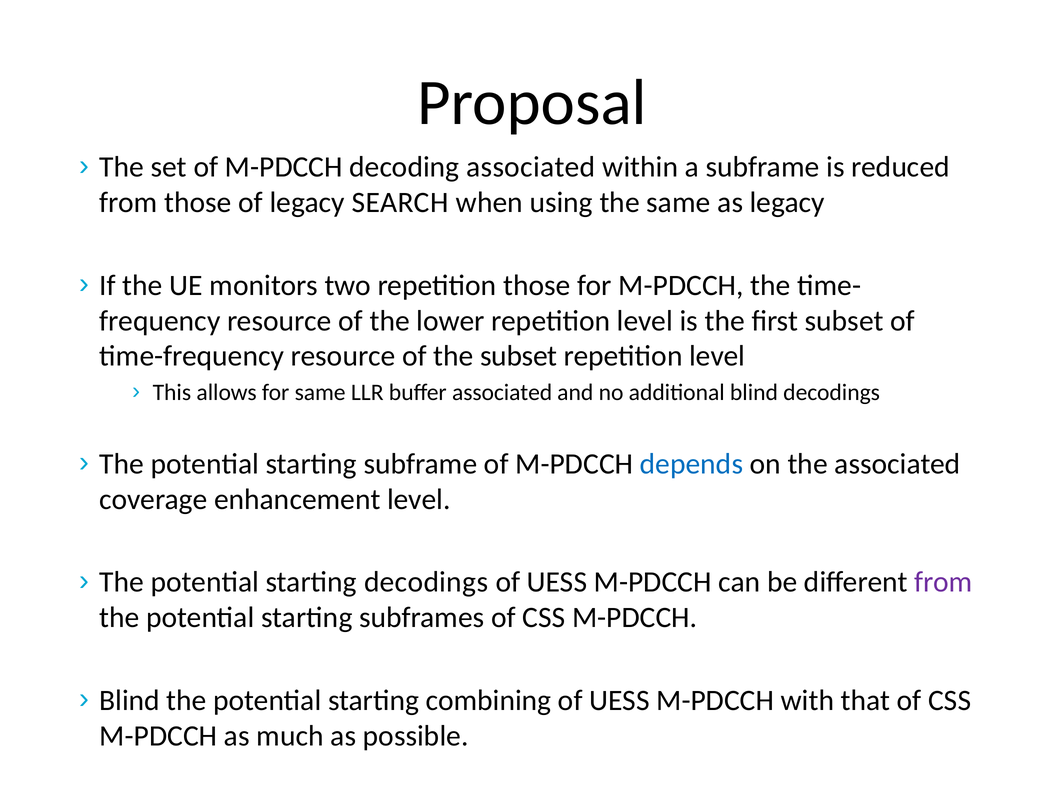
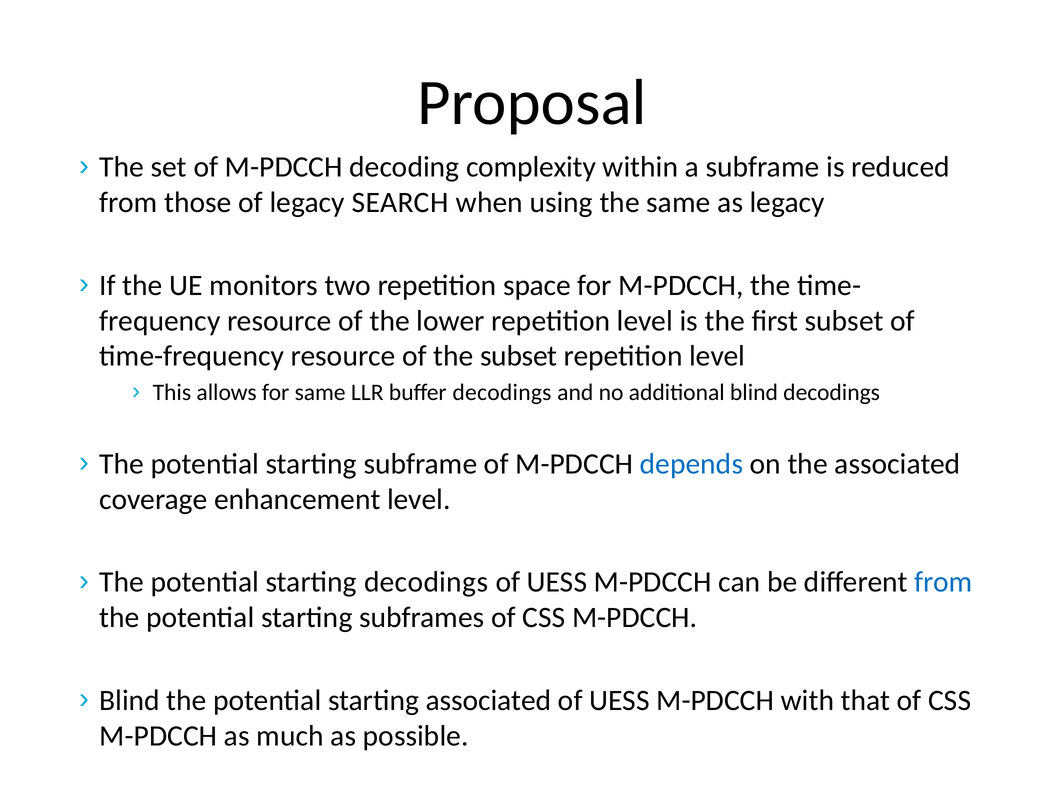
decoding associated: associated -> complexity (531, 167)
repetition those: those -> space (537, 285)
buffer associated: associated -> decodings (502, 392)
from colour: purple -> blue (943, 582)
starting combining: combining -> associated (489, 700)
